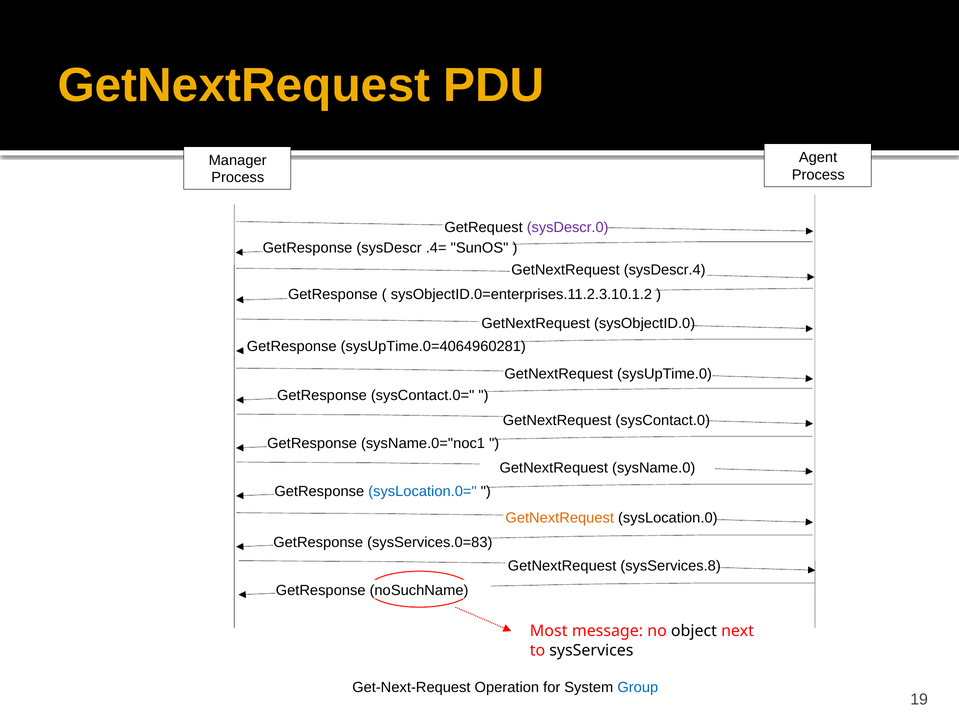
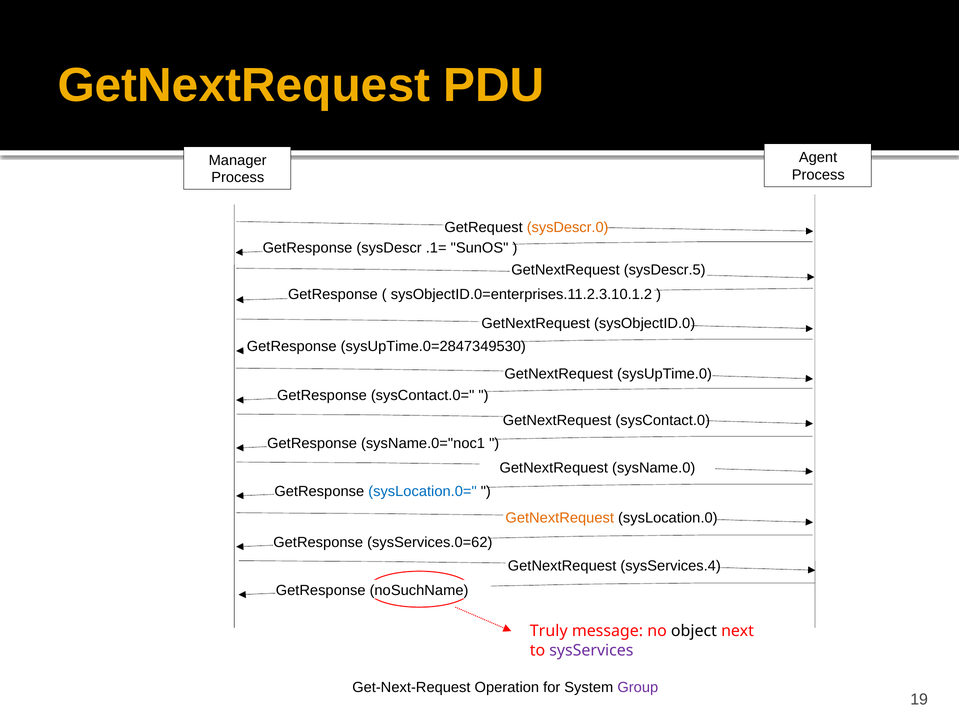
sysDescr.0 colour: purple -> orange (568, 227)
.4=: .4= -> .1= (436, 248)
sysDescr.4: sysDescr.4 -> sysDescr.5 (665, 270)
sysUpTime.0=4064960281: sysUpTime.0=4064960281 -> sysUpTime.0=2847349530 (433, 347)
sysServices.0=83: sysServices.0=83 -> sysServices.0=62 (430, 542)
sysServices.8: sysServices.8 -> sysServices.4 (671, 566)
Most: Most -> Truly (549, 631)
sysServices colour: black -> purple (591, 651)
Group colour: blue -> purple (638, 687)
